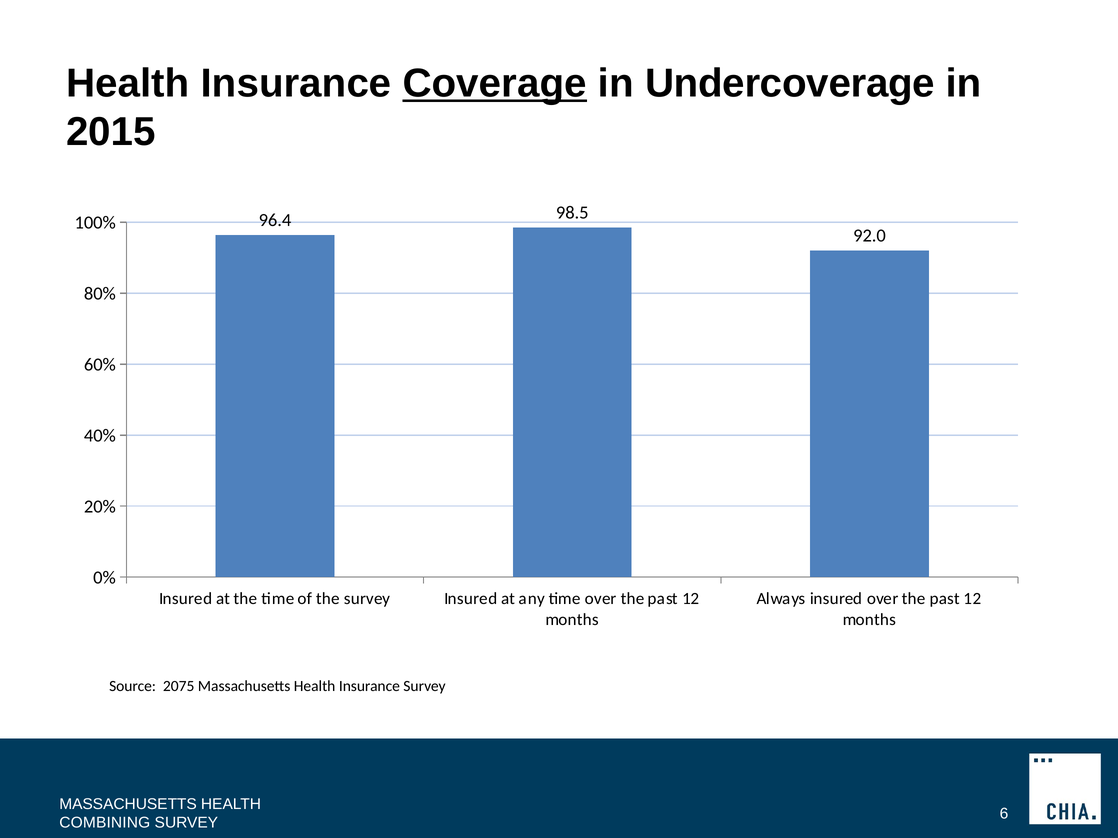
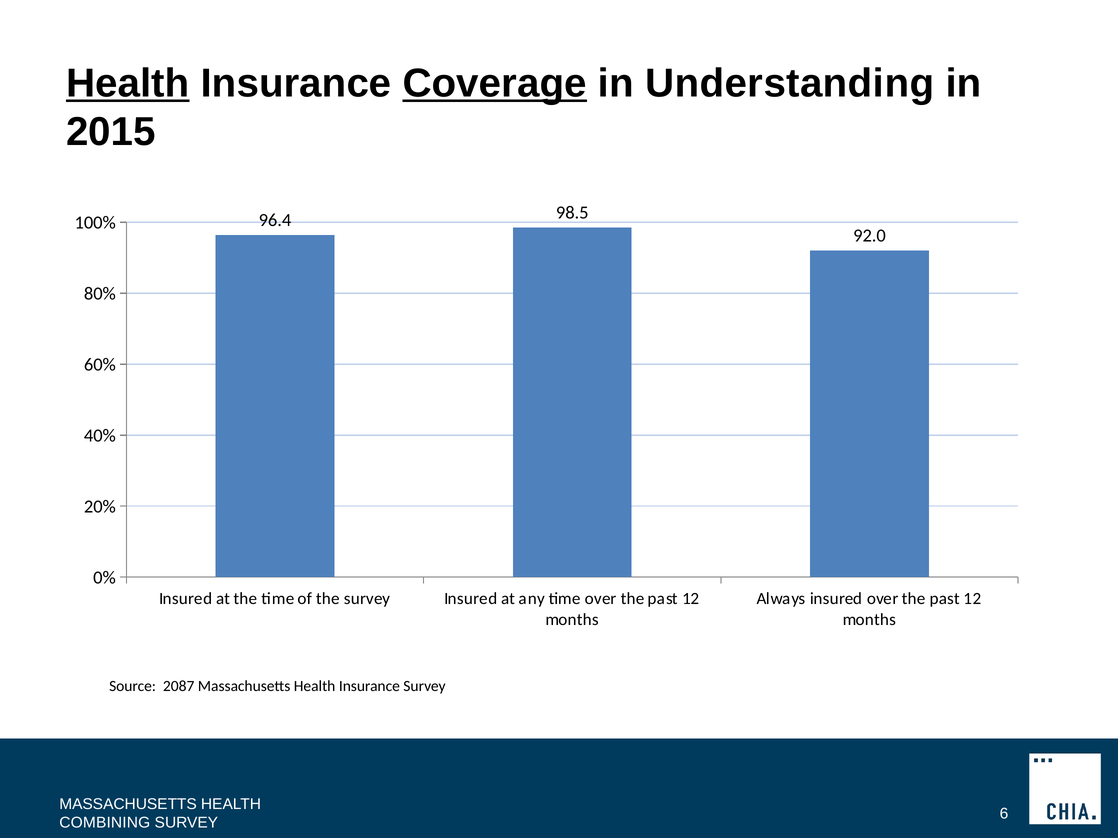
Health underline: none -> present (128, 84)
Undercoverage: Undercoverage -> Understanding (790, 84)
2075: 2075 -> 2087 (179, 687)
